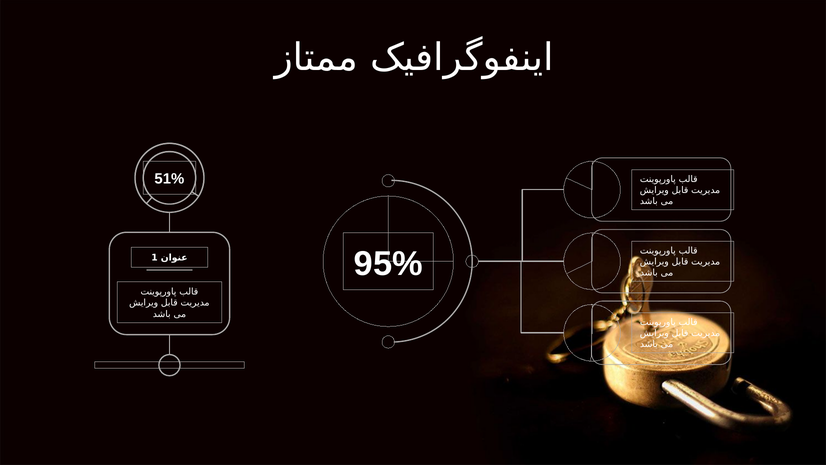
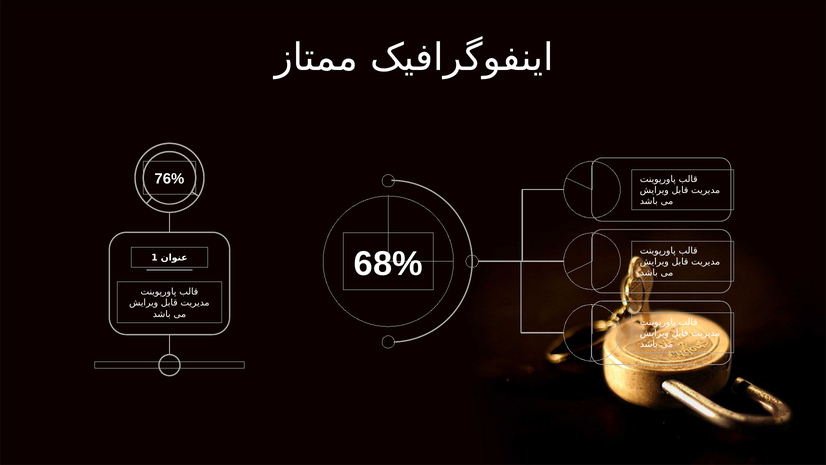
51%: 51% -> 76% (169, 179)
95%: 95% -> 68% (388, 263)
